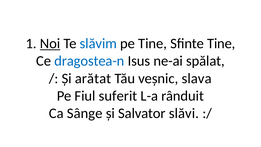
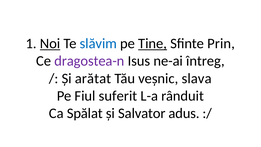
Tine underline: none -> present (153, 44)
Sfinte Tine: Tine -> Prin (221, 44)
dragostea-n colour: blue -> purple (89, 61)
spălat: spălat -> întreg (205, 61)
Sânge: Sânge -> Spălat (85, 113)
slăvi: slăvi -> adus (184, 113)
